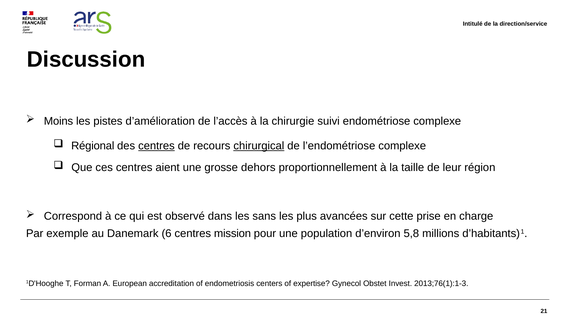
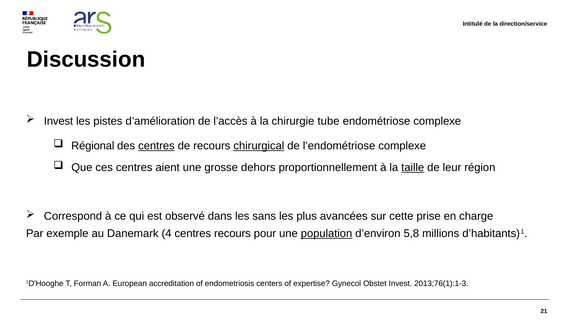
Moins: Moins -> Invest (58, 121)
suivi: suivi -> tube (329, 121)
taille underline: none -> present (413, 167)
6: 6 -> 4 (167, 233)
centres mission: mission -> recours (232, 233)
population underline: none -> present (327, 233)
